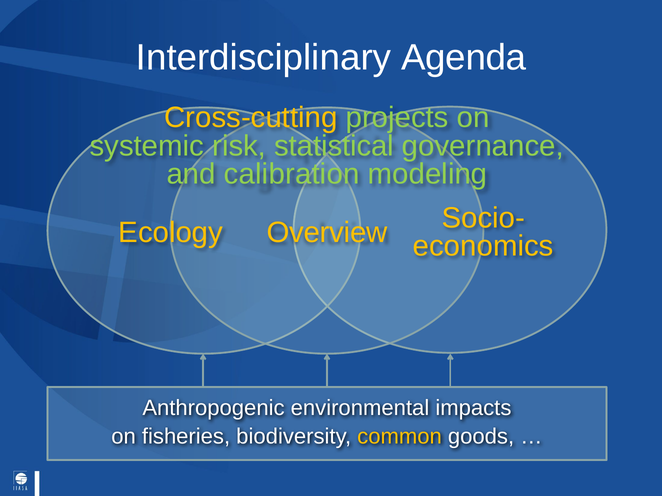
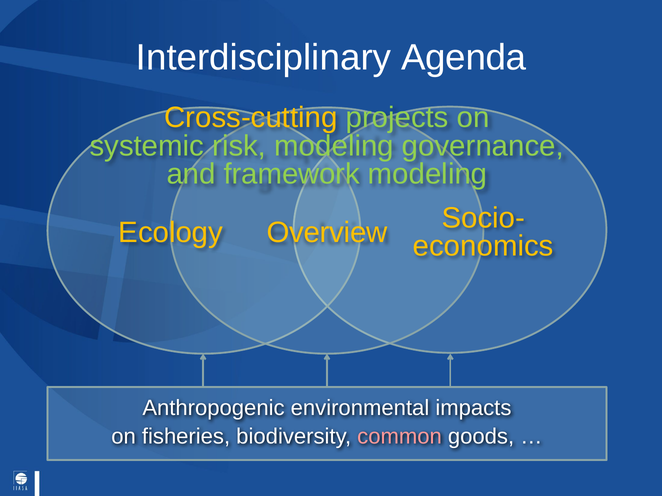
risk statistical: statistical -> modeling (334, 146)
calibration: calibration -> framework (292, 174)
common colour: yellow -> pink (400, 437)
